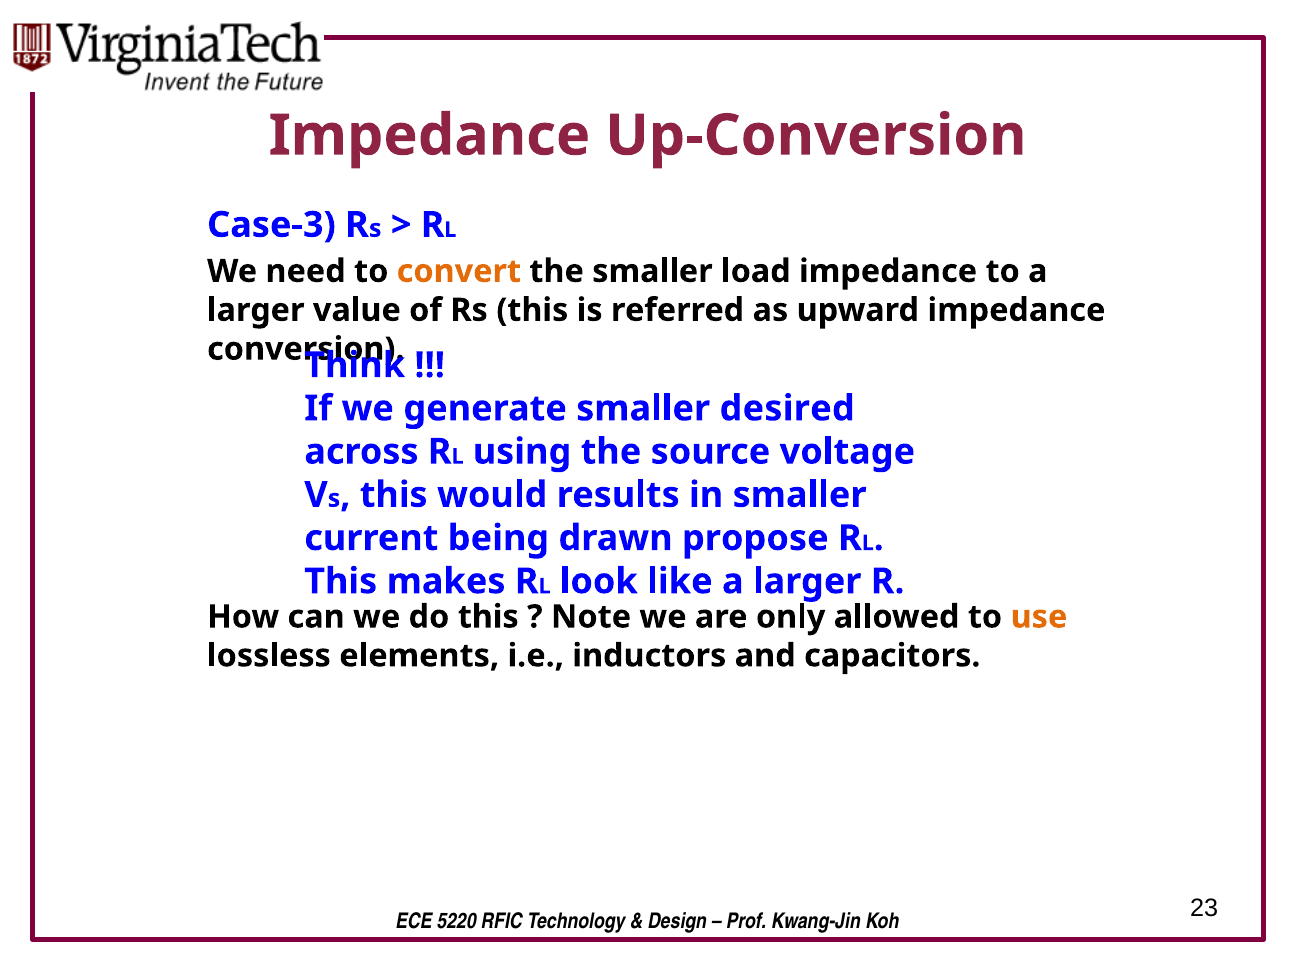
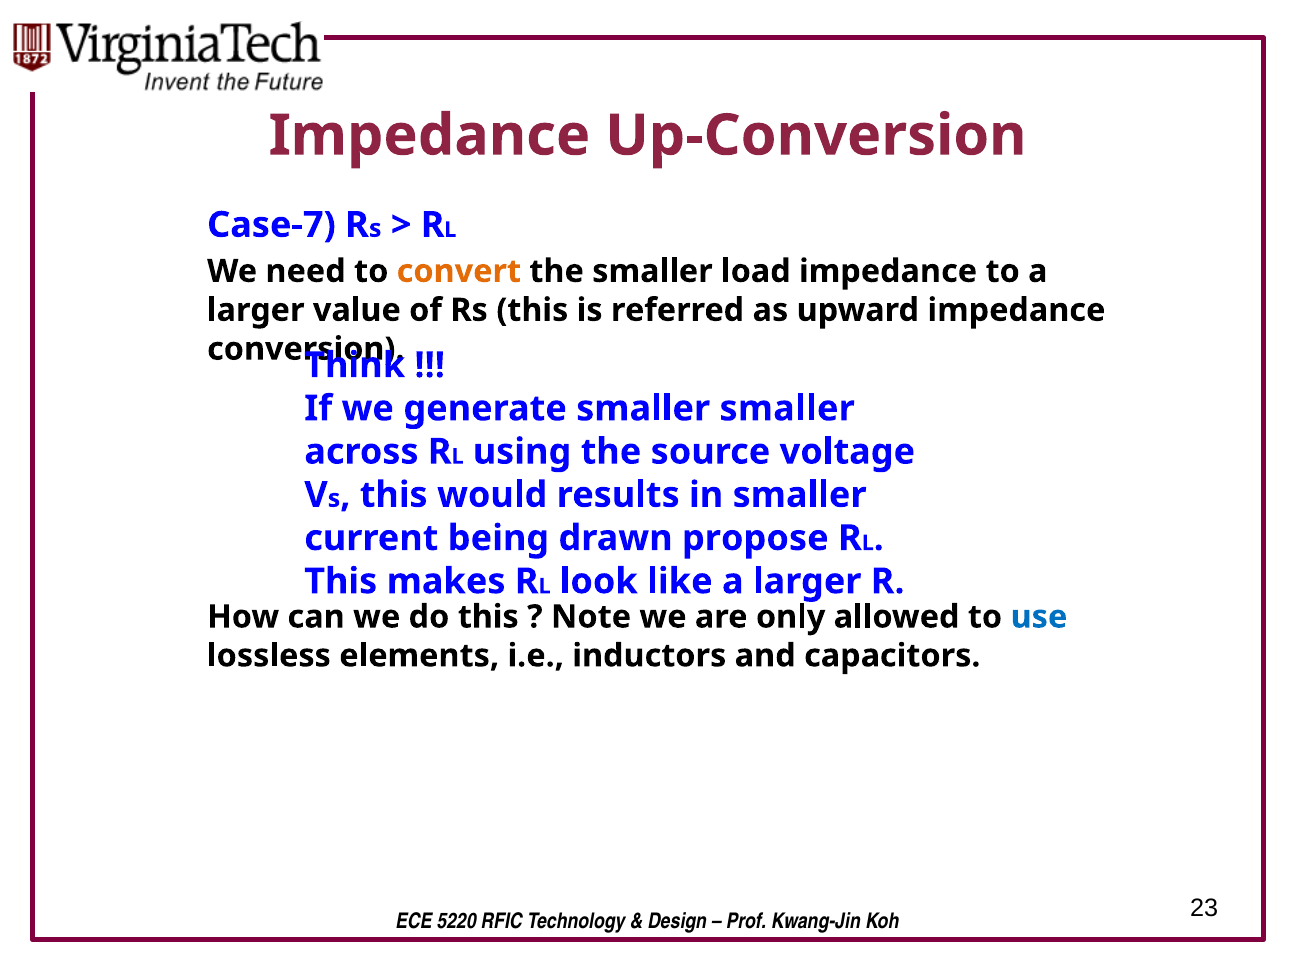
Case-3: Case-3 -> Case-7 (271, 225)
smaller desired: desired -> smaller (787, 408)
use colour: orange -> blue (1039, 617)
